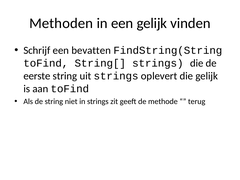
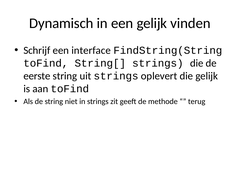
Methoden: Methoden -> Dynamisch (61, 23)
bevatten: bevatten -> interface (91, 50)
